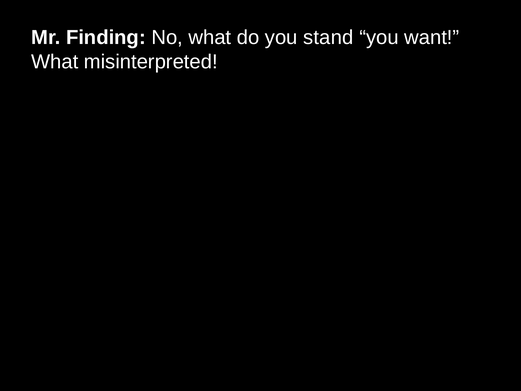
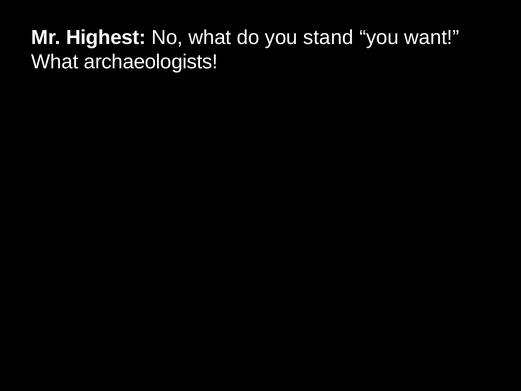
Finding: Finding -> Highest (106, 37)
misinterpreted: misinterpreted -> archaeologists (151, 62)
